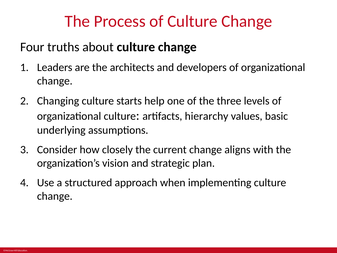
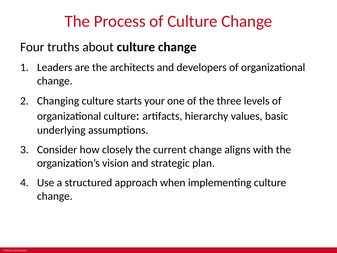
help: help -> your (155, 101)
